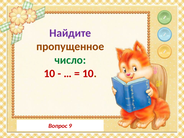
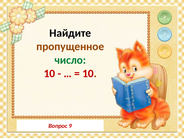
Найдите colour: purple -> black (70, 33)
